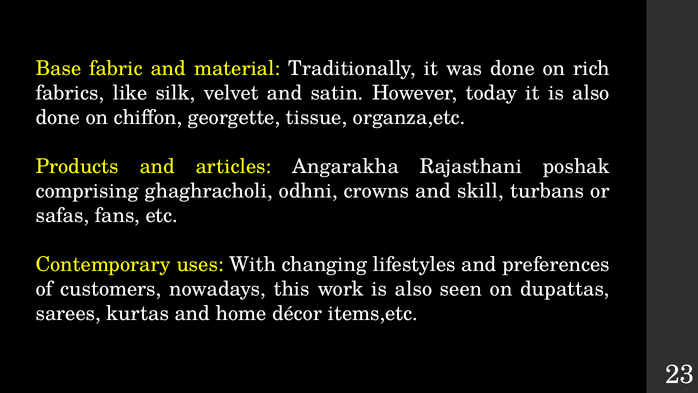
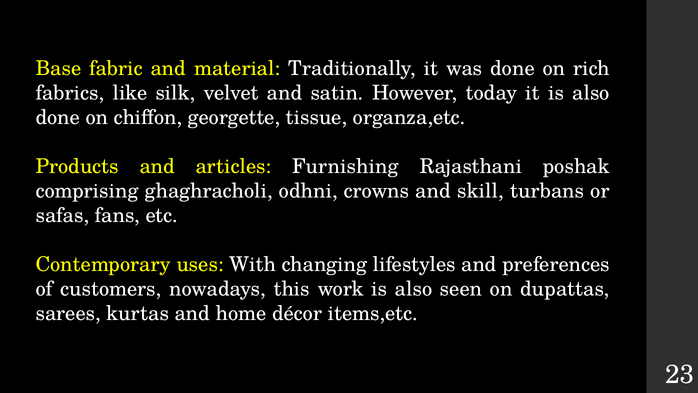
Angarakha: Angarakha -> Furnishing (346, 166)
